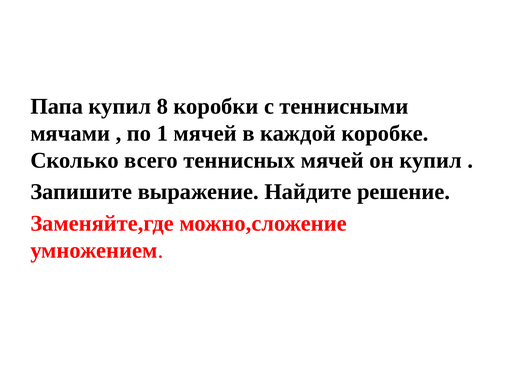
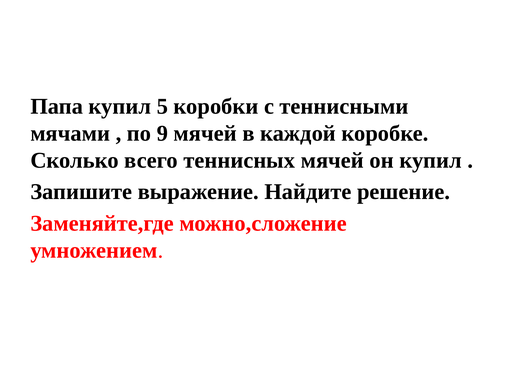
8: 8 -> 5 (162, 106)
1: 1 -> 9 (162, 133)
